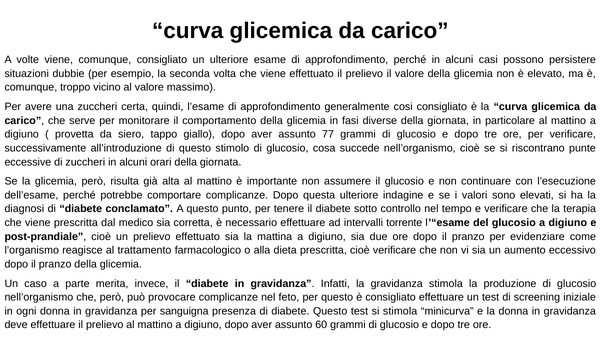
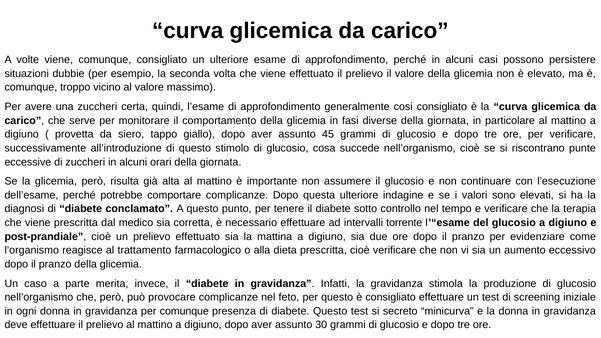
77: 77 -> 45 (328, 134)
per sanguigna: sanguigna -> comunque (184, 311)
si stimola: stimola -> secreto (400, 311)
60: 60 -> 30 (321, 325)
